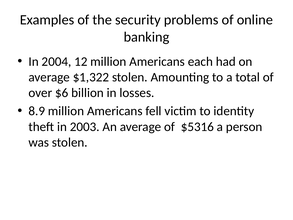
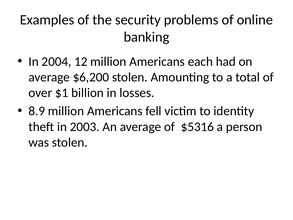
$1,322: $1,322 -> $6,200 (91, 77)
$6: $6 -> $1 (62, 93)
